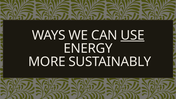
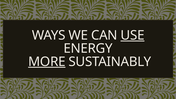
MORE underline: none -> present (47, 62)
